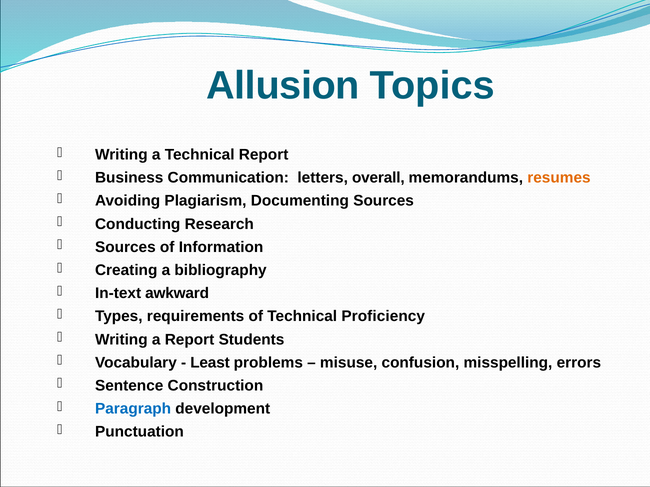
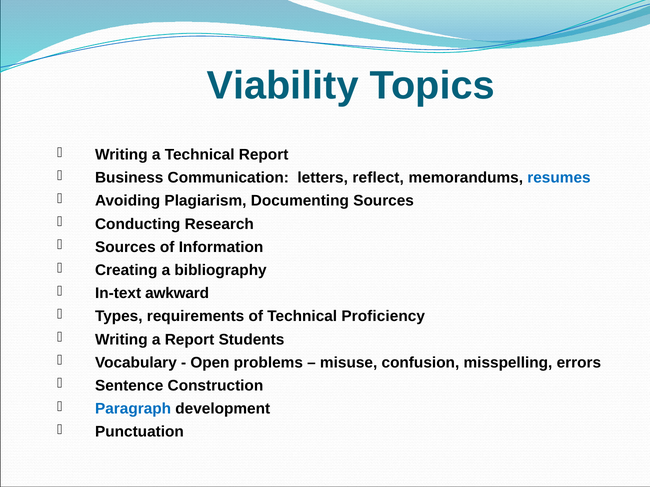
Allusion: Allusion -> Viability (283, 86)
overall: overall -> reflect (378, 178)
resumes colour: orange -> blue (559, 178)
Least: Least -> Open (210, 363)
